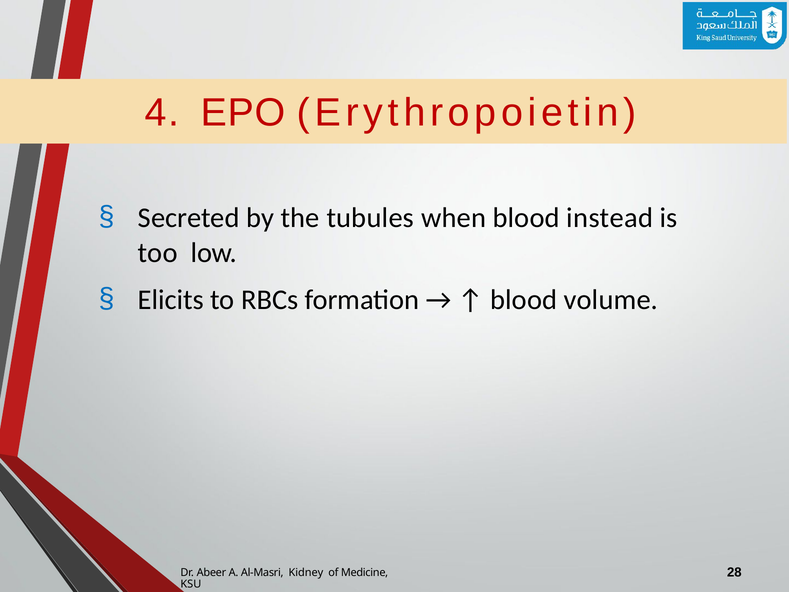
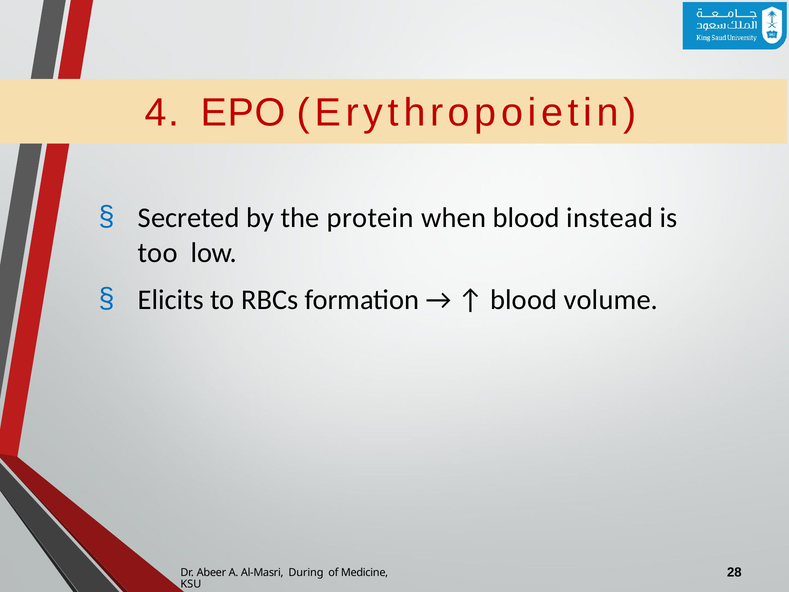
tubules: tubules -> protein (370, 218)
Kidney: Kidney -> During (306, 572)
